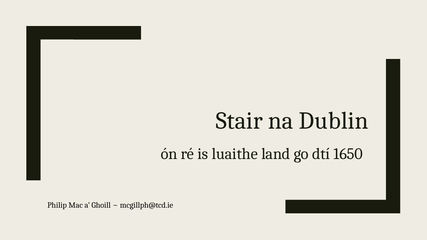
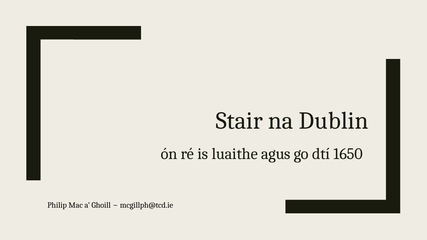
land: land -> agus (276, 154)
